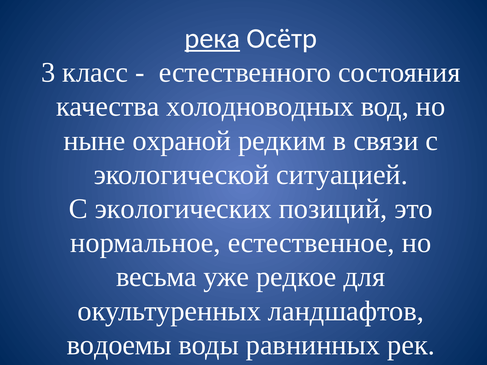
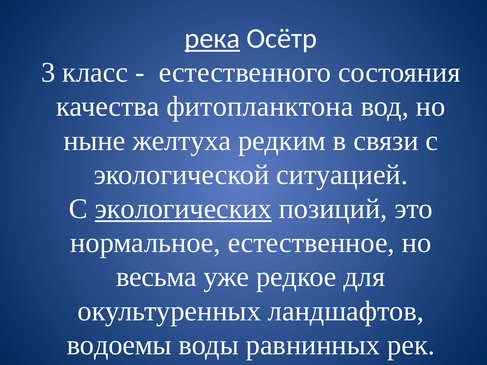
холодноводных: холодноводных -> фитопланктона (260, 107)
охраной: охраной -> желтуха (182, 141)
экологических underline: none -> present (183, 209)
